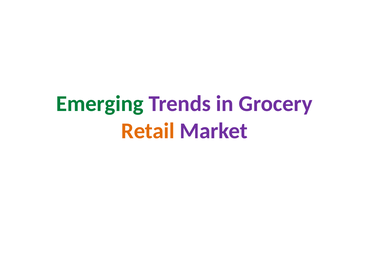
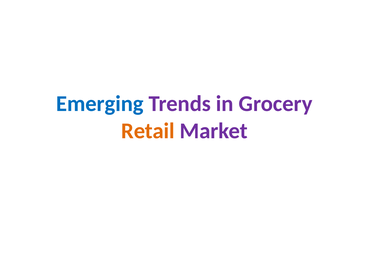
Emerging colour: green -> blue (100, 104)
